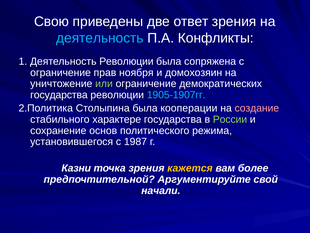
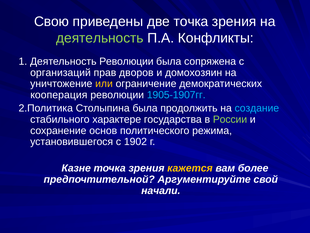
две ответ: ответ -> точка (191, 21)
деятельность colour: light blue -> light green (100, 38)
ограничение: ограничение -> организаций (61, 72)
ноября: ноября -> дворов (136, 72)
или colour: light green -> yellow (104, 84)
государства: государства -> кооперация (59, 95)
кооперации: кооперации -> продолжить (189, 108)
создание colour: pink -> light blue (257, 108)
1987: 1987 -> 1902 (135, 141)
Казни: Казни -> Казне (76, 168)
